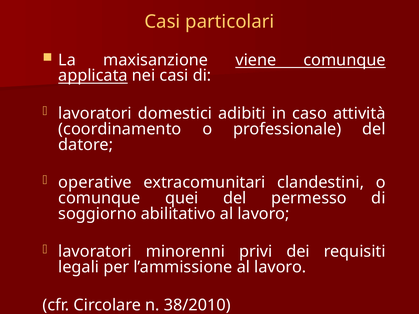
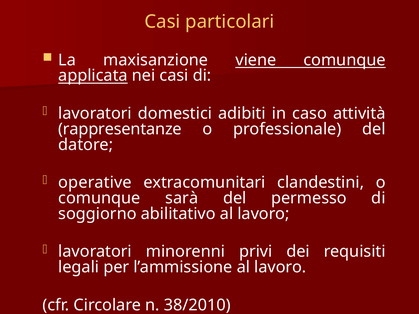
coordinamento: coordinamento -> rappresentanze (120, 129)
quei: quei -> sarà (182, 198)
